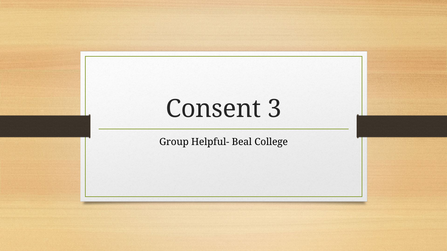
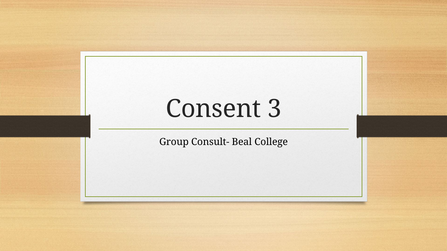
Helpful-: Helpful- -> Consult- (210, 142)
